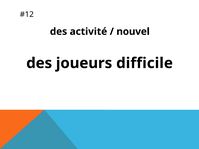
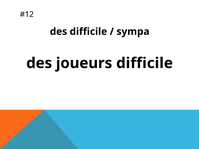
des activité: activité -> difficile (88, 32)
nouvel: nouvel -> sympa (133, 32)
